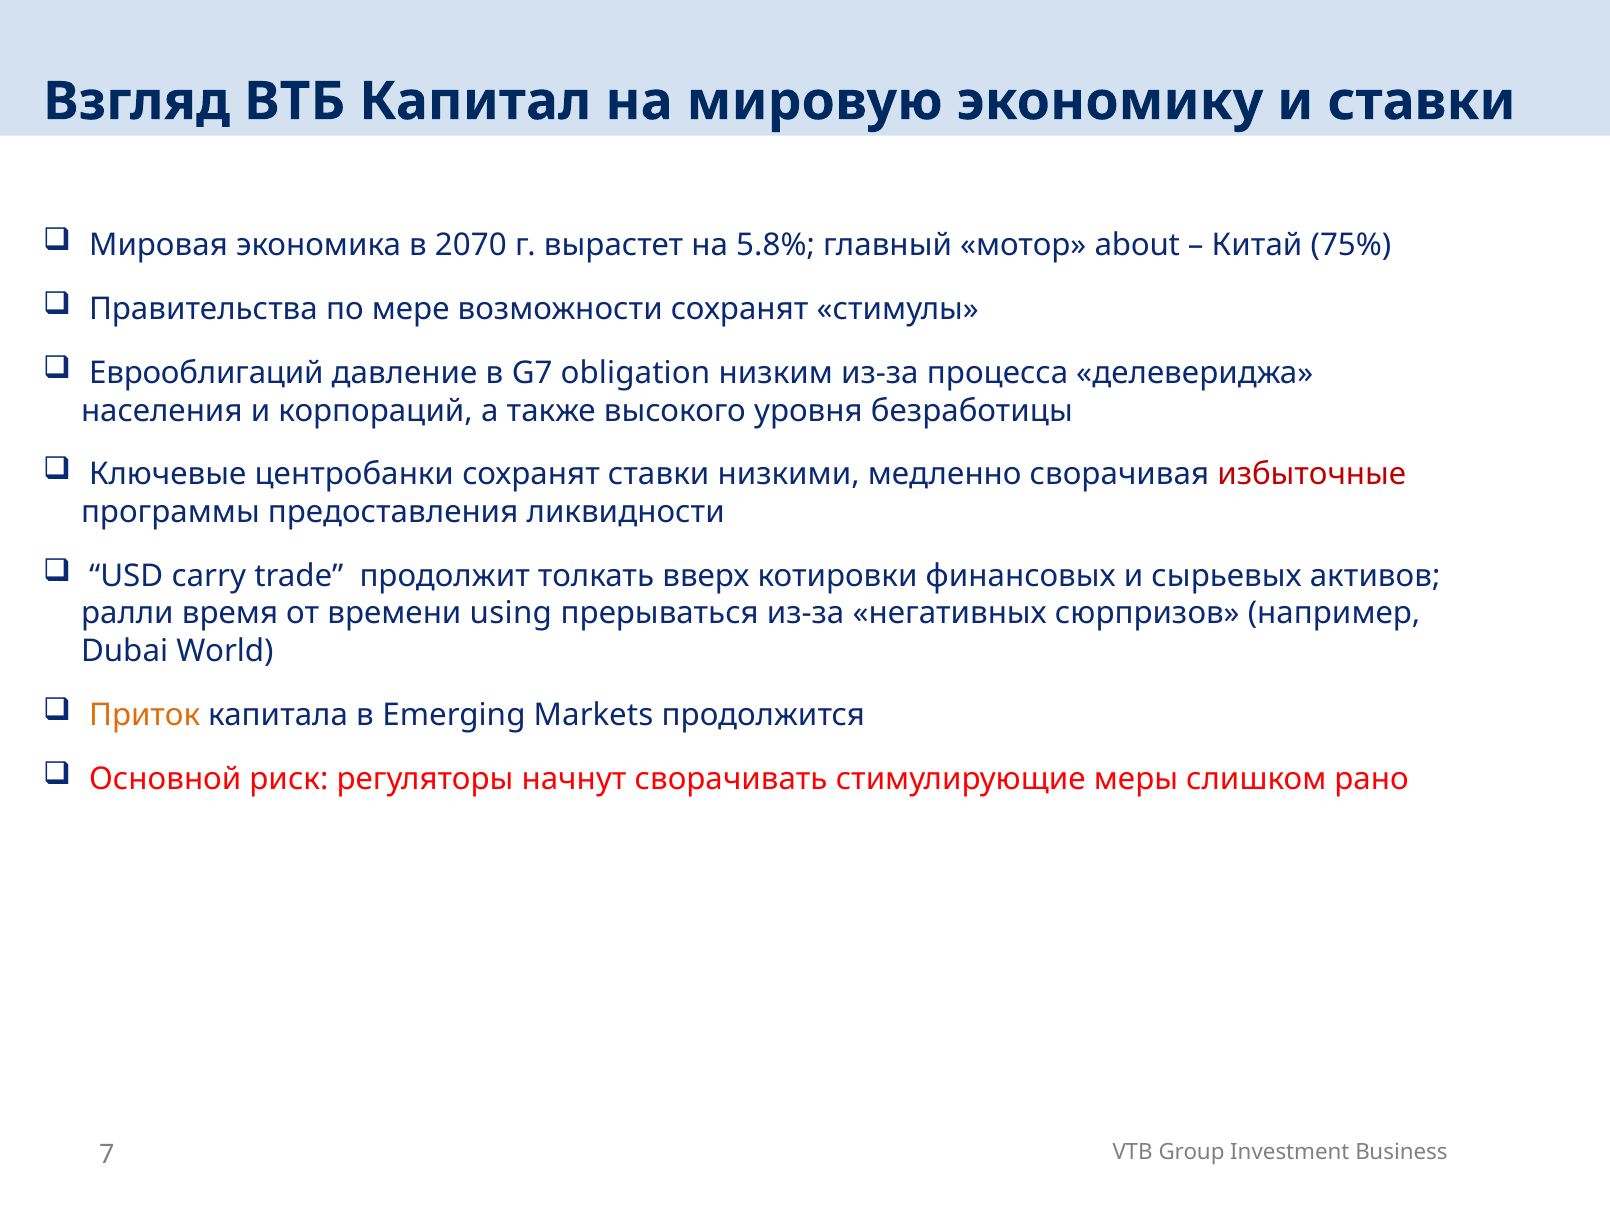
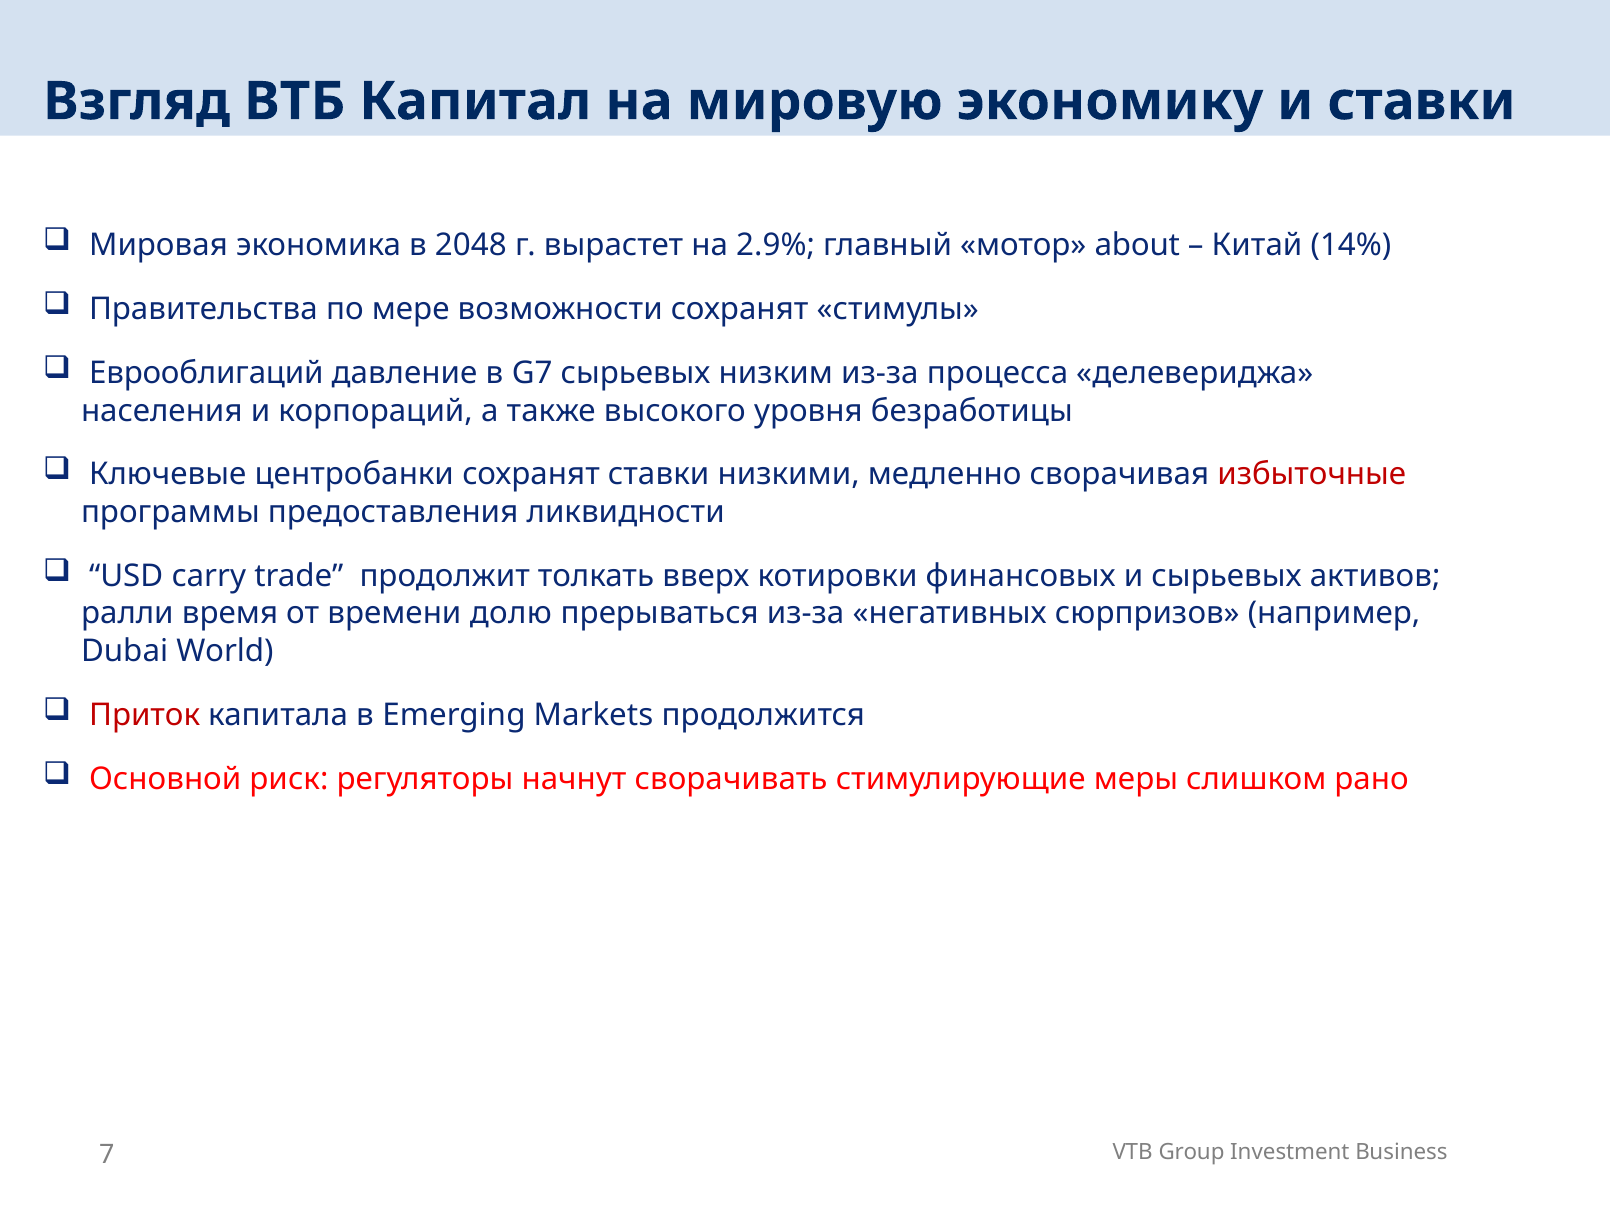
2070: 2070 -> 2048 (471, 246)
5.8%: 5.8% -> 2.9% (776, 246)
75%: 75% -> 14% (1351, 246)
G7 obligation: obligation -> сырьевых (636, 373)
using: using -> долю (511, 614)
Приток colour: orange -> red (145, 715)
